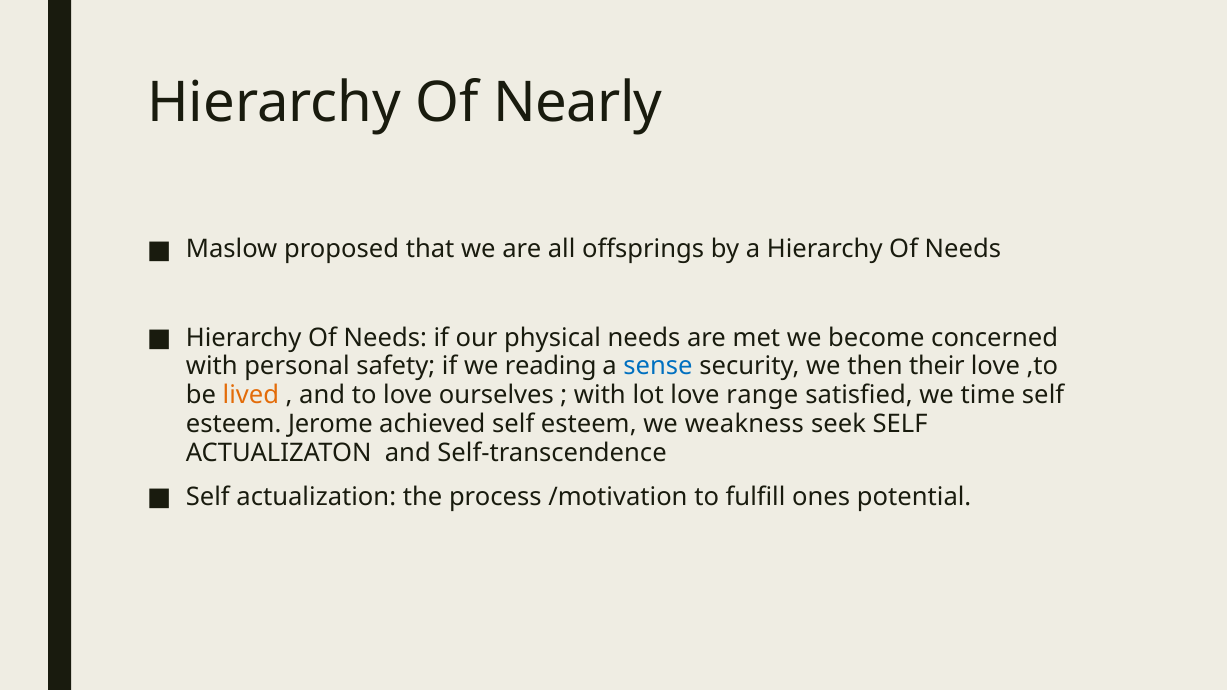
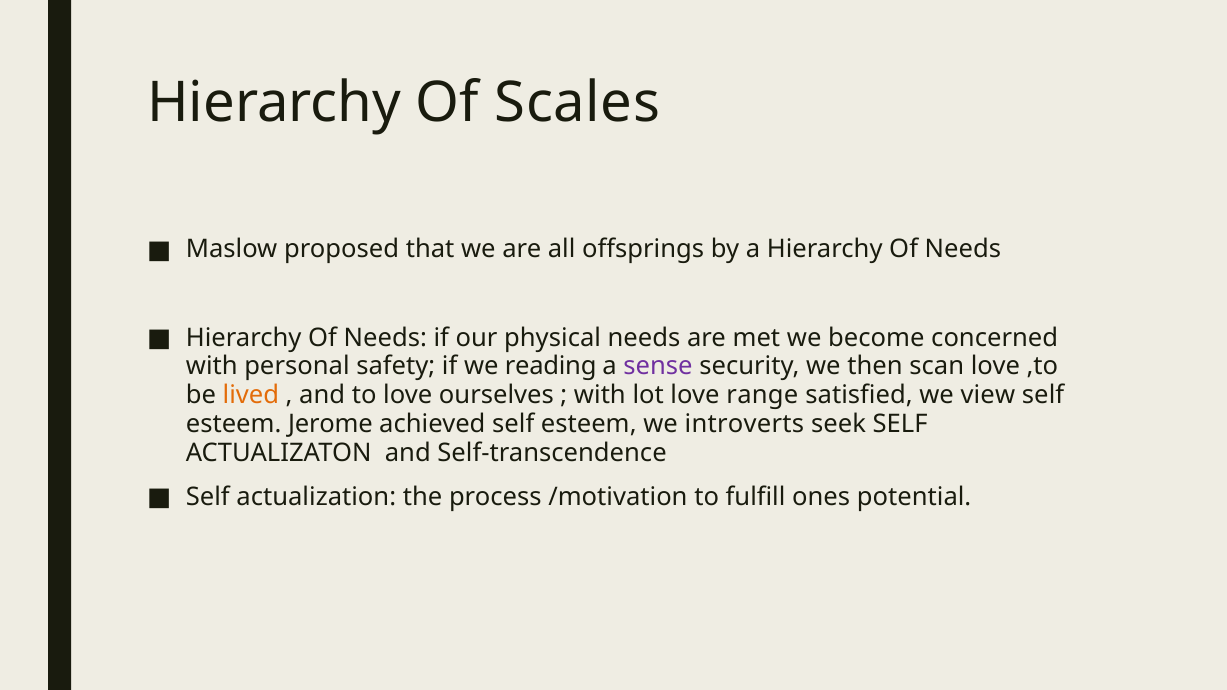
Nearly: Nearly -> Scales (577, 103)
sense colour: blue -> purple (658, 367)
their: their -> scan (937, 367)
time: time -> view (988, 395)
weakness: weakness -> introverts (744, 424)
